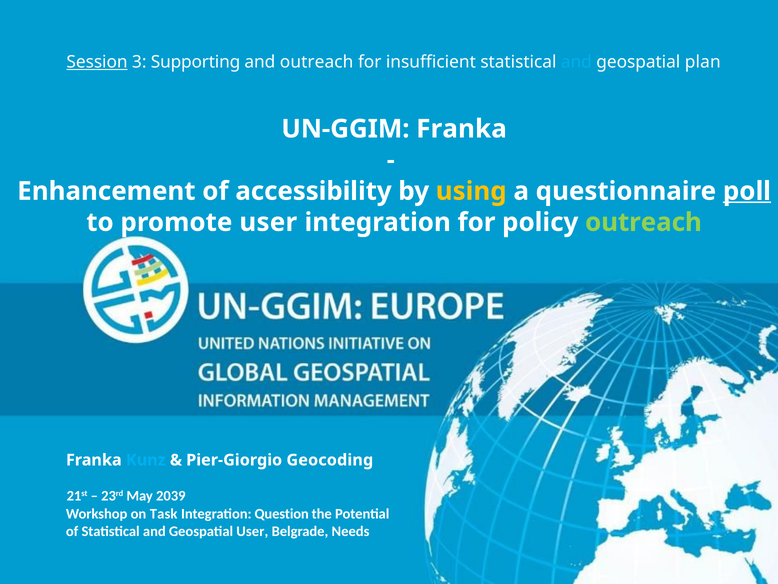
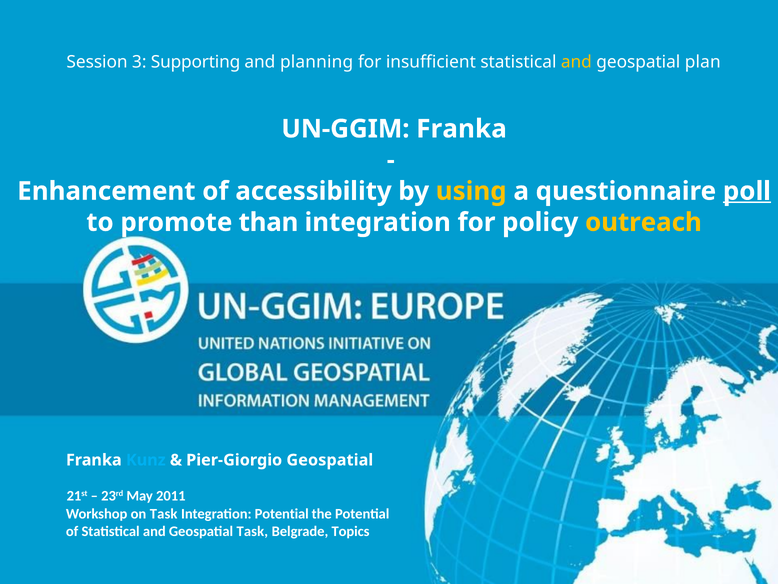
Session underline: present -> none (97, 62)
and outreach: outreach -> planning (317, 62)
and colour: light blue -> yellow (576, 62)
promote user: user -> than (269, 222)
outreach colour: light green -> yellow (643, 222)
Pier-Giorgio Geocoding: Geocoding -> Geospatial (330, 460)
2039: 2039 -> 2011 (171, 495)
Integration Question: Question -> Potential (282, 514)
Geospatial User: User -> Task (252, 531)
Needs: Needs -> Topics (351, 531)
